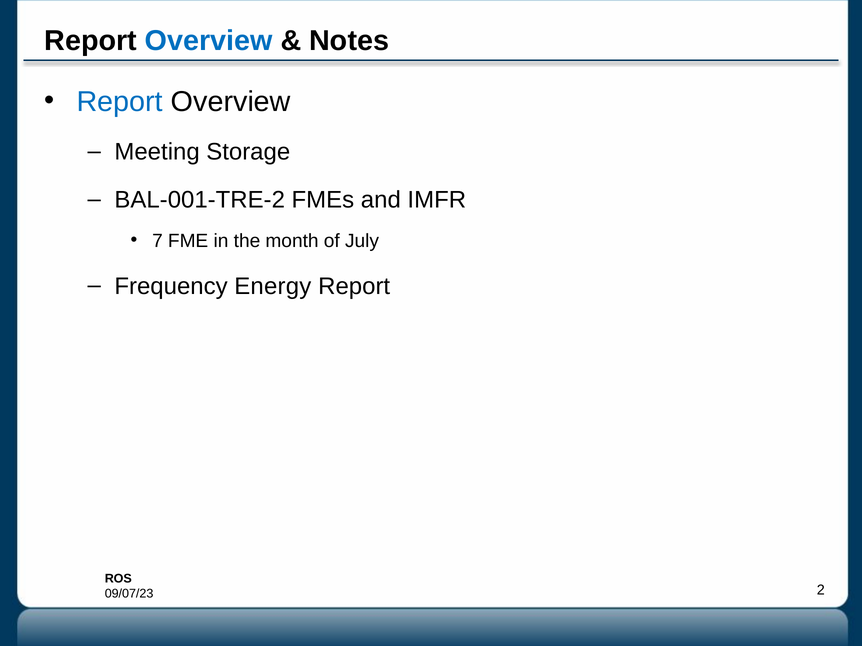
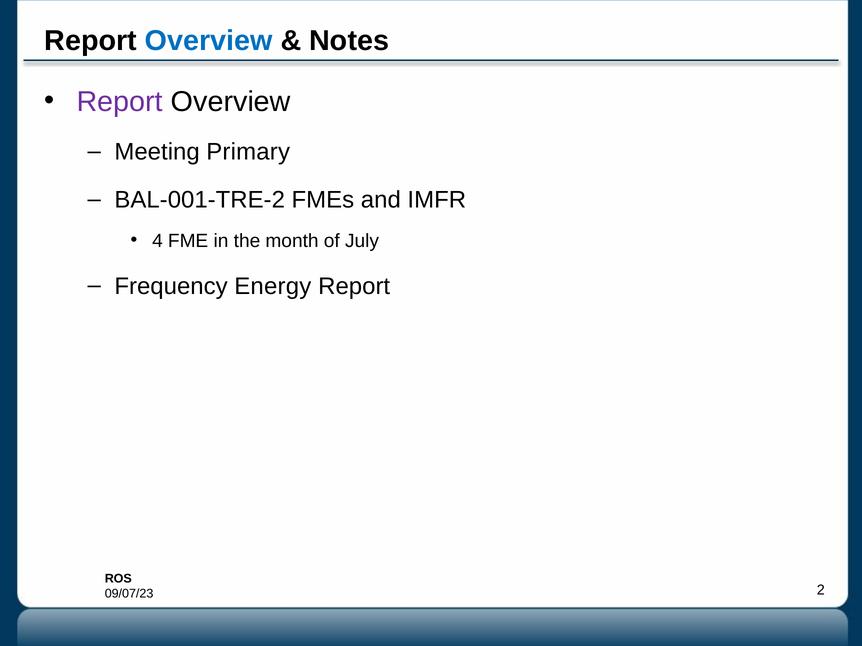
Report colour: blue -> purple (120, 102)
Storage: Storage -> Primary (248, 152)
7: 7 -> 4 (157, 241)
